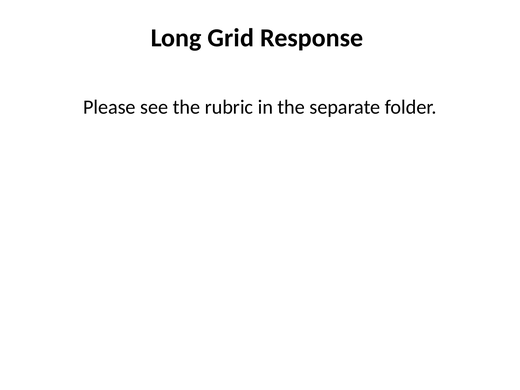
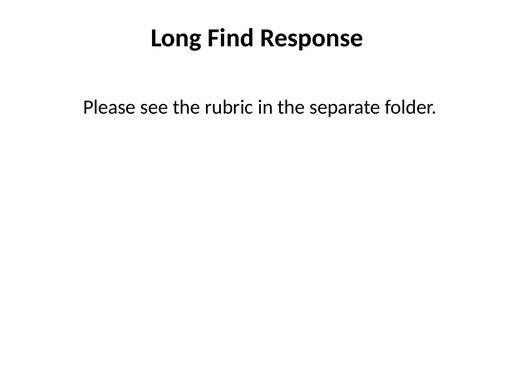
Grid: Grid -> Find (231, 38)
